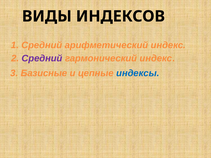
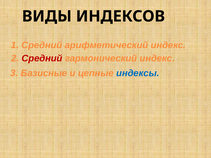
Средний colour: purple -> red (42, 58)
